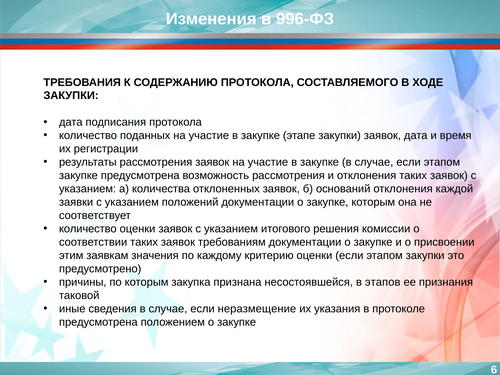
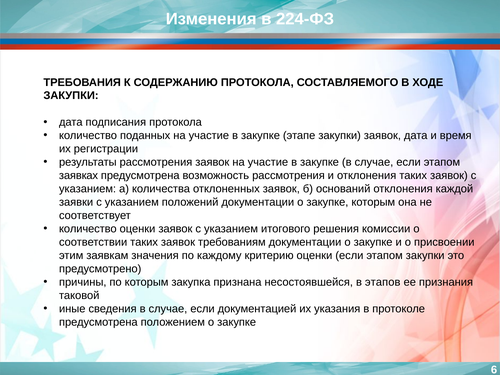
996-ФЗ: 996-ФЗ -> 224-ФЗ (305, 19)
закупке: закупке -> заявках (78, 176)
неразмещение: неразмещение -> документацией (257, 309)
